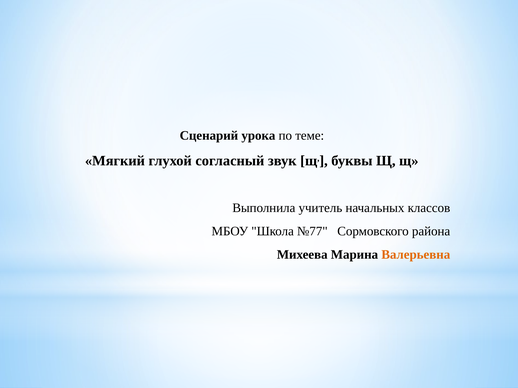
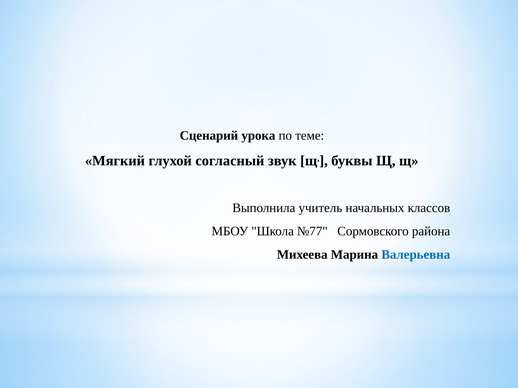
Валерьевна colour: orange -> blue (416, 255)
